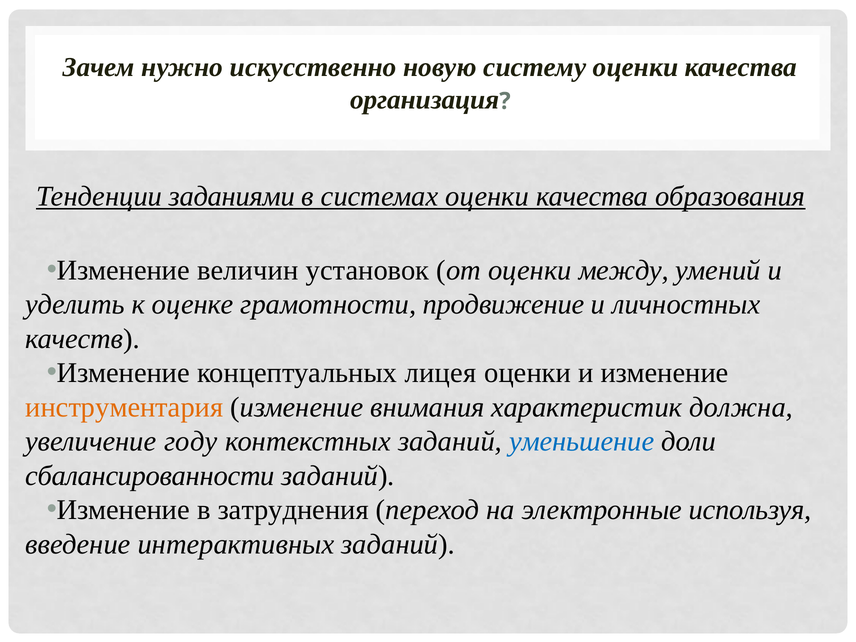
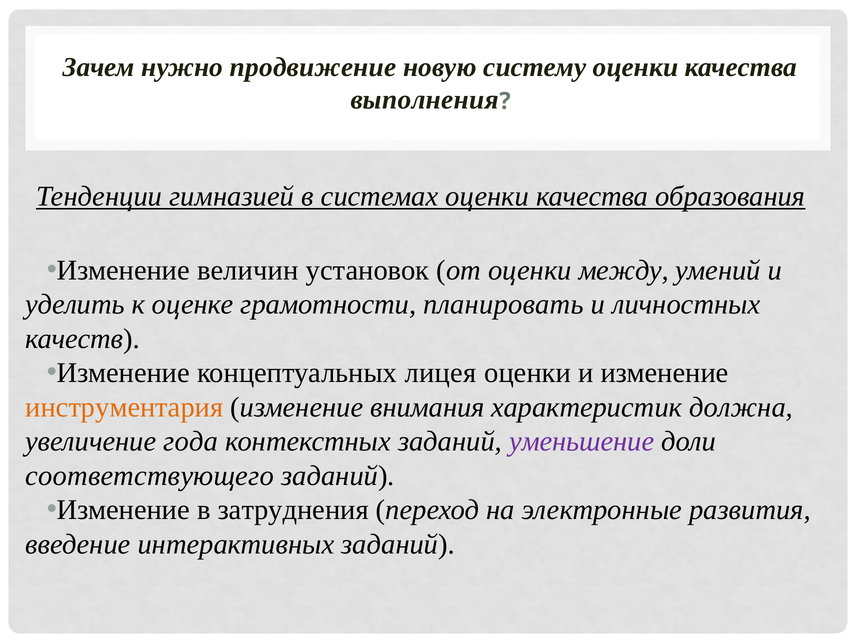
искусственно: искусственно -> продвижение (313, 67)
организация: организация -> выполнения (425, 100)
заданиями: заданиями -> гимназией (232, 196)
продвижение: продвижение -> планировать (503, 305)
году: году -> года (191, 441)
уменьшение colour: blue -> purple (582, 441)
сбалансированности: сбалансированности -> соответствующего (150, 476)
используя: используя -> развития (750, 510)
